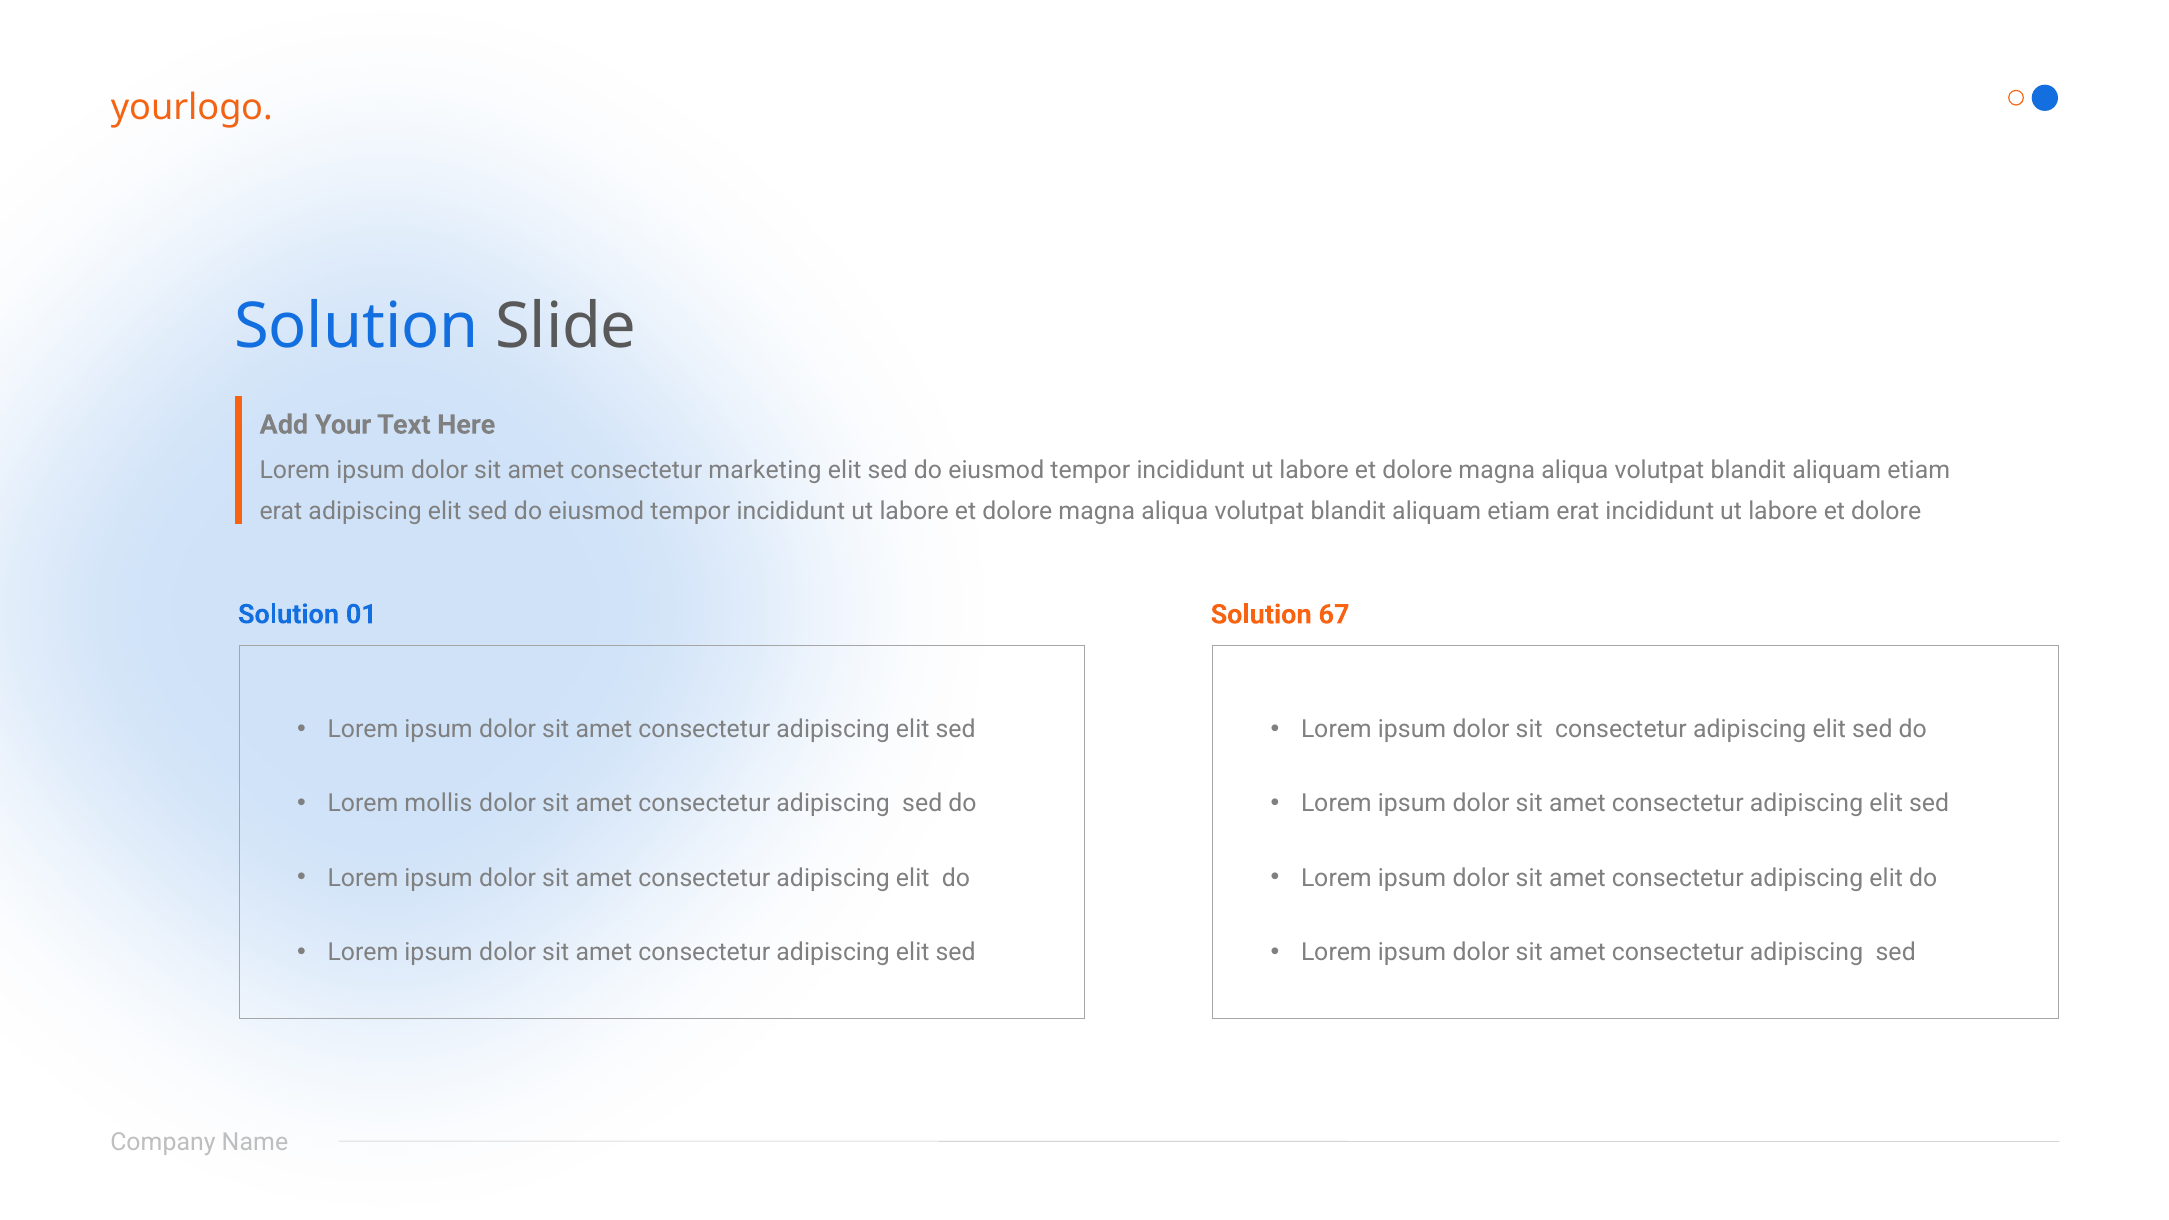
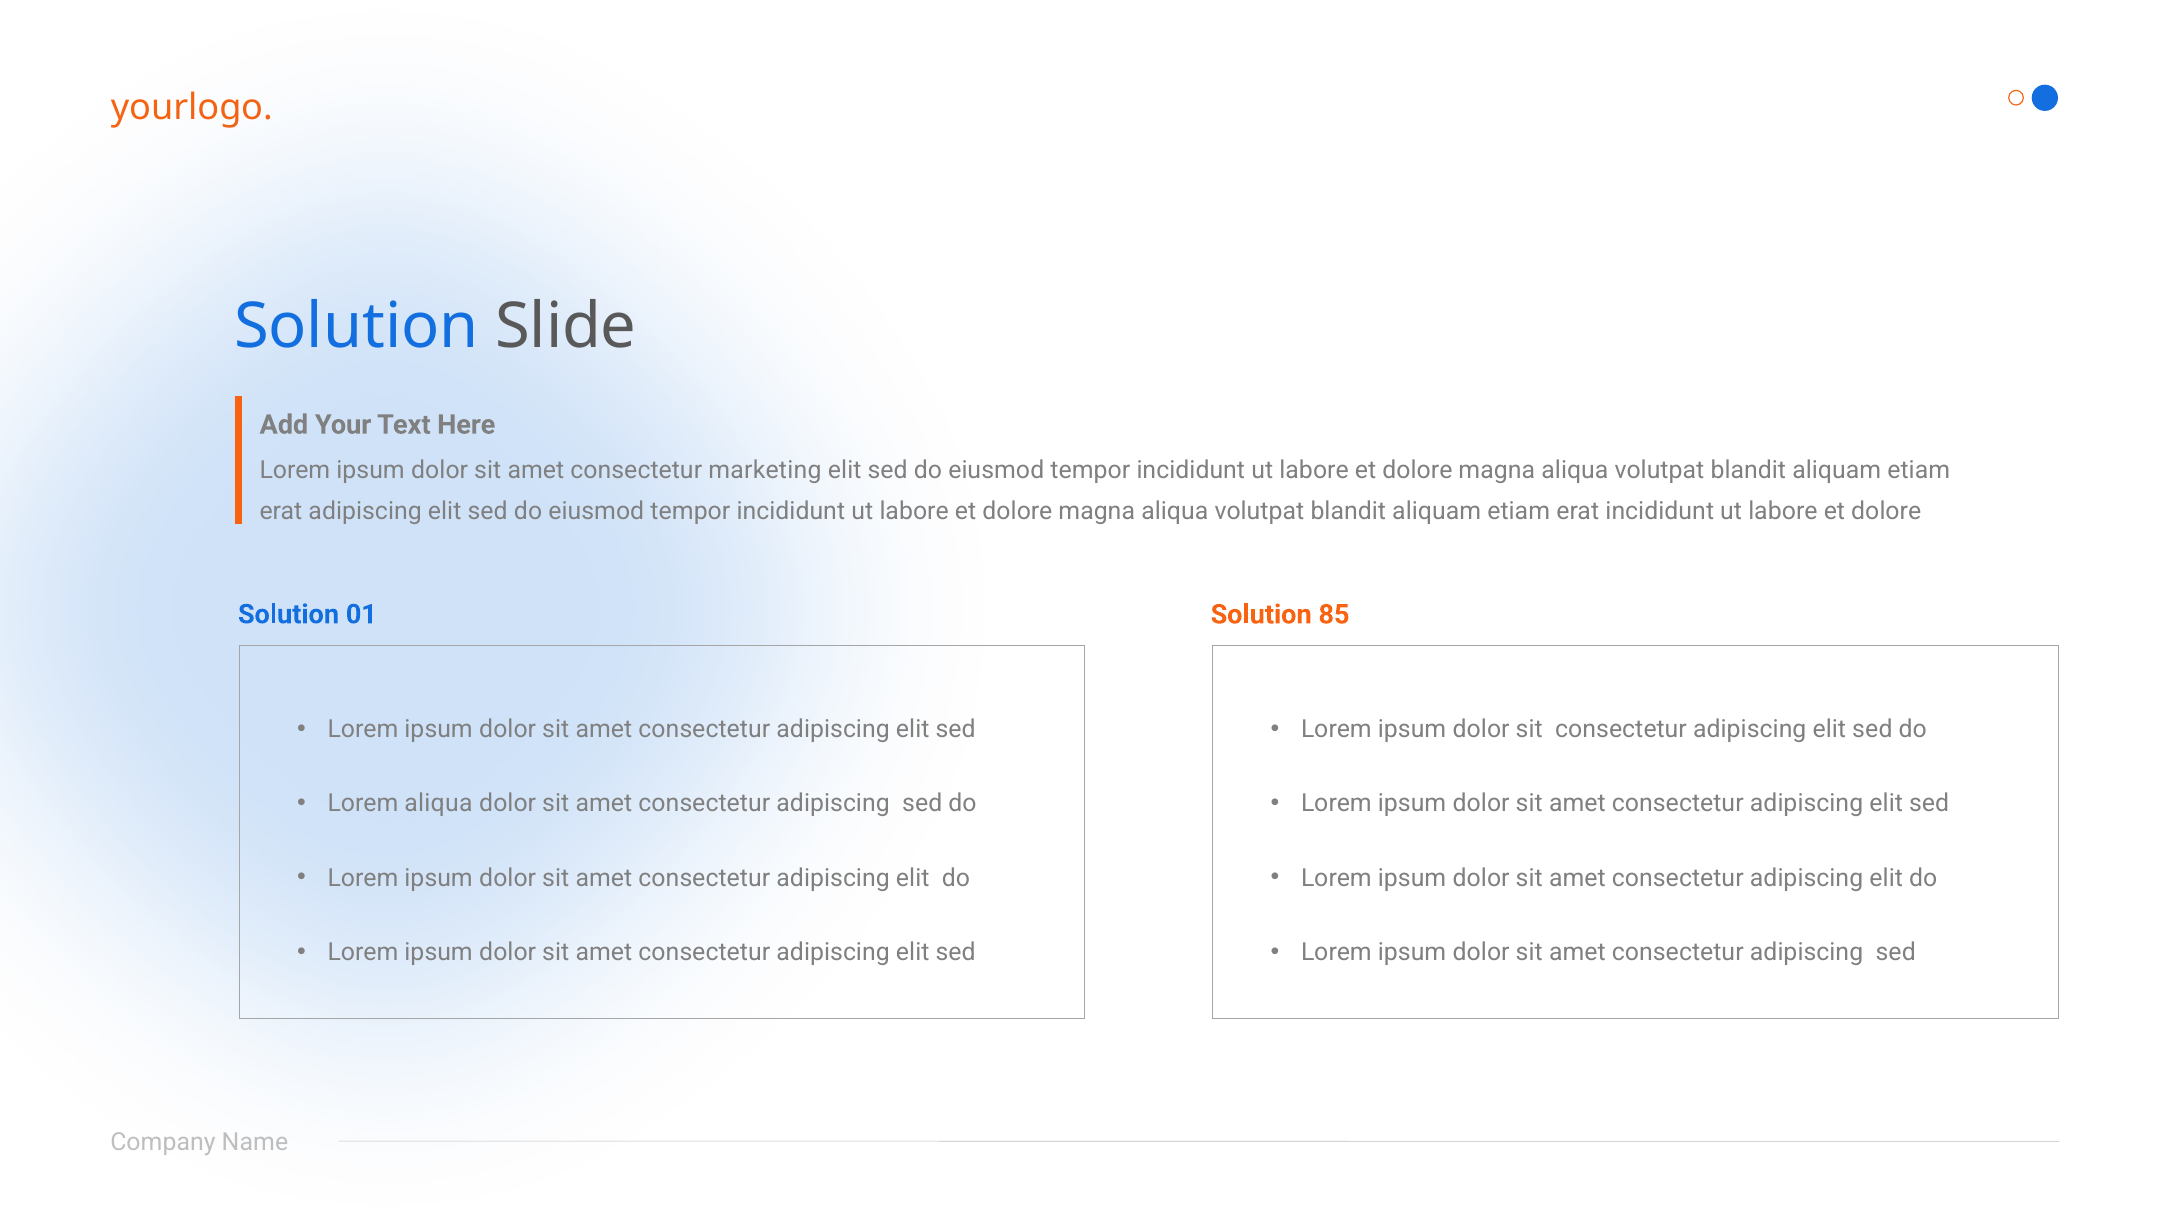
67: 67 -> 85 (1334, 615)
Lorem mollis: mollis -> aliqua (438, 804)
